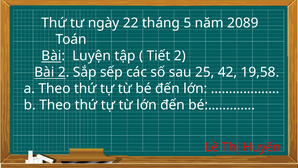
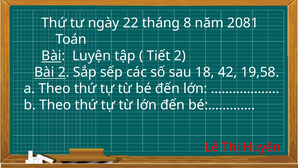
5: 5 -> 8 (187, 23)
2089: 2089 -> 2081 (243, 23)
25: 25 -> 18 (205, 72)
